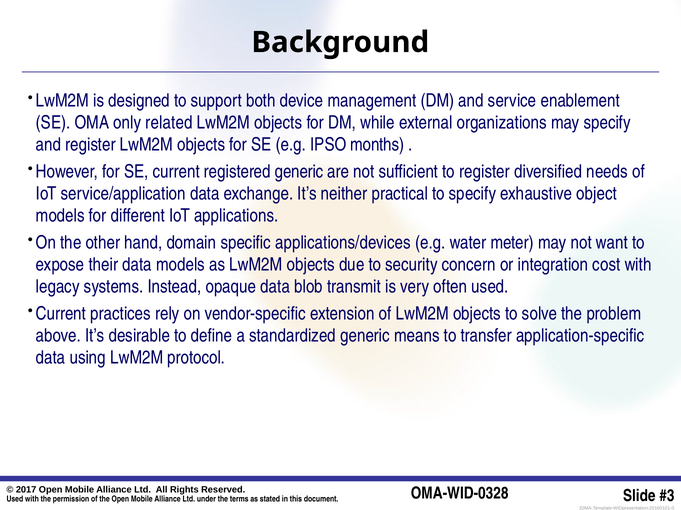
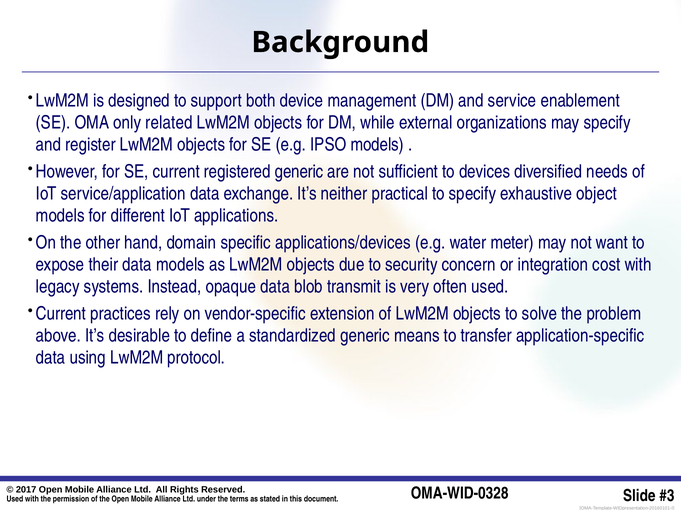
IPSO months: months -> models (377, 145)
to register: register -> devices (485, 172)
